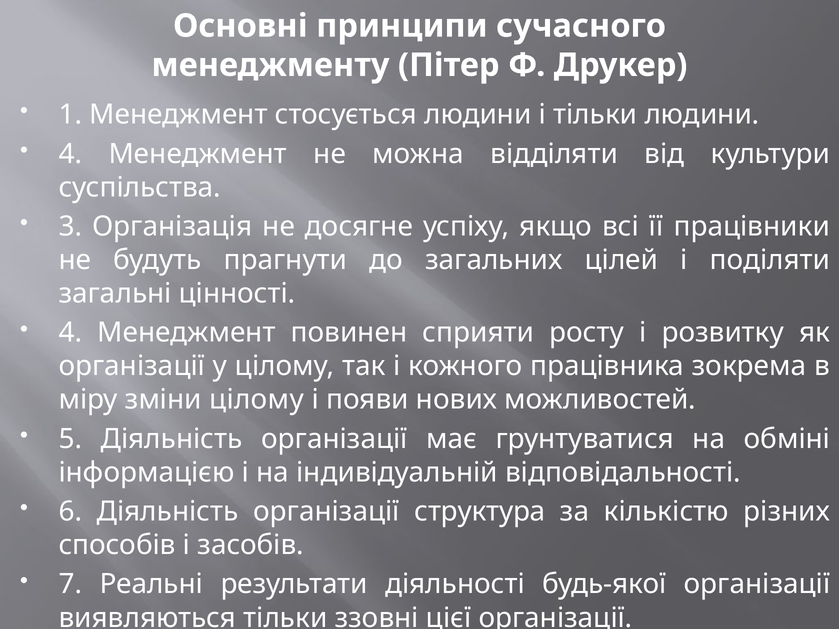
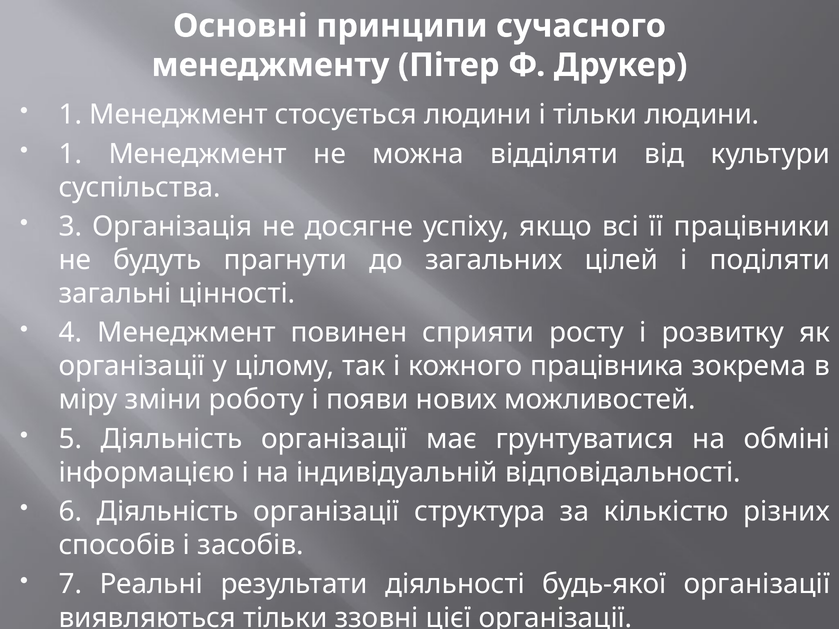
4: 4 -> 1 (70, 154)
зміни цілому: цілому -> роботу (257, 400)
